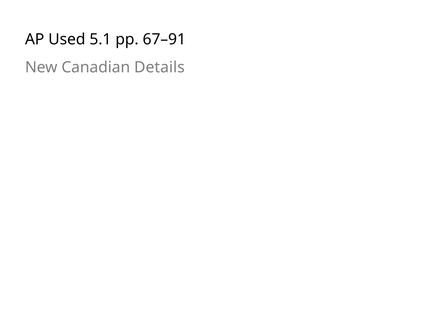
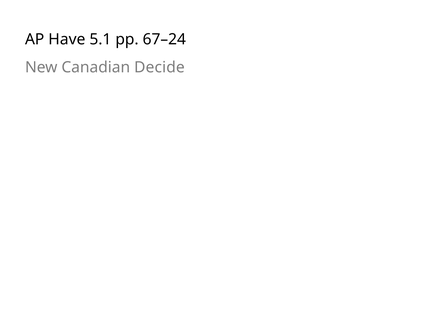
Used: Used -> Have (67, 39)
67–91: 67–91 -> 67–24 (164, 39)
Details: Details -> Decide (159, 67)
